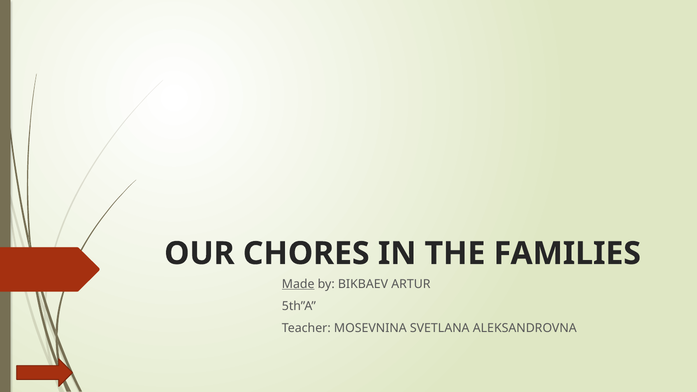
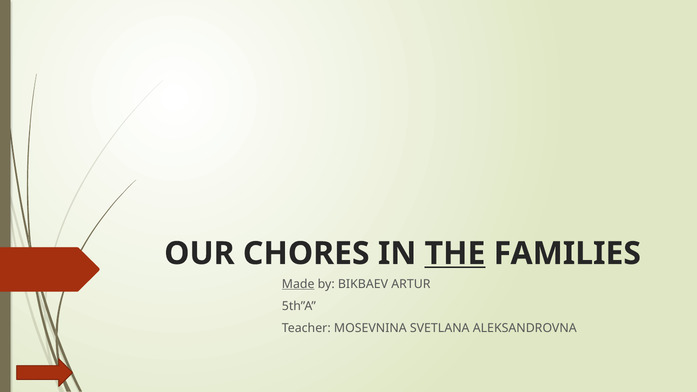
THE underline: none -> present (455, 254)
